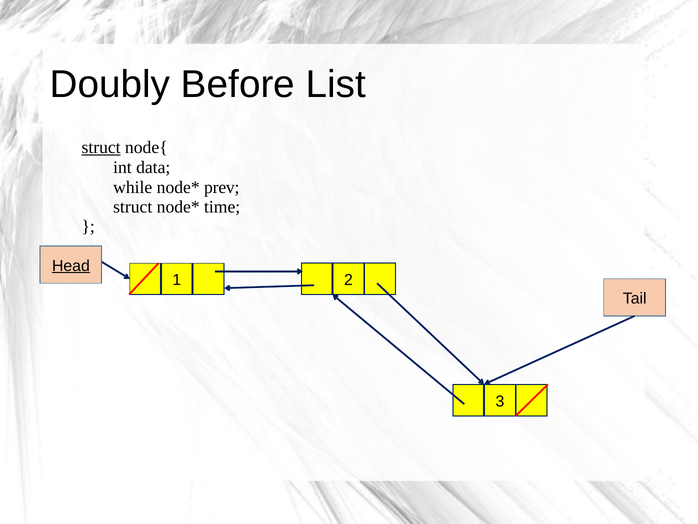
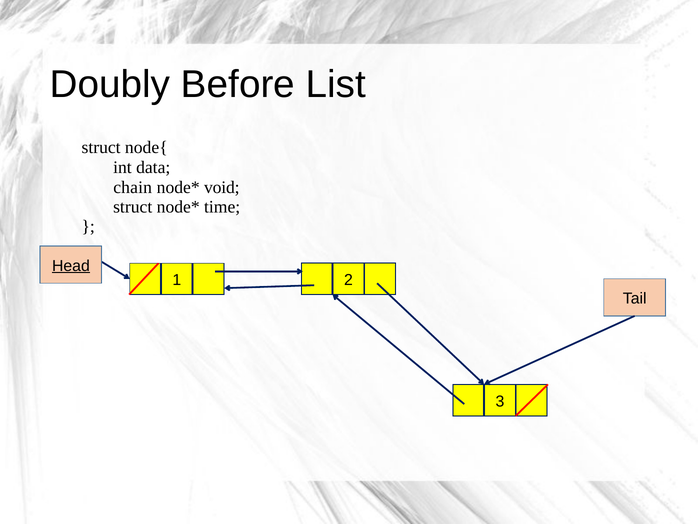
struct underline: present -> none (101, 147)
while: while -> chain (133, 187)
prev: prev -> void (222, 187)
